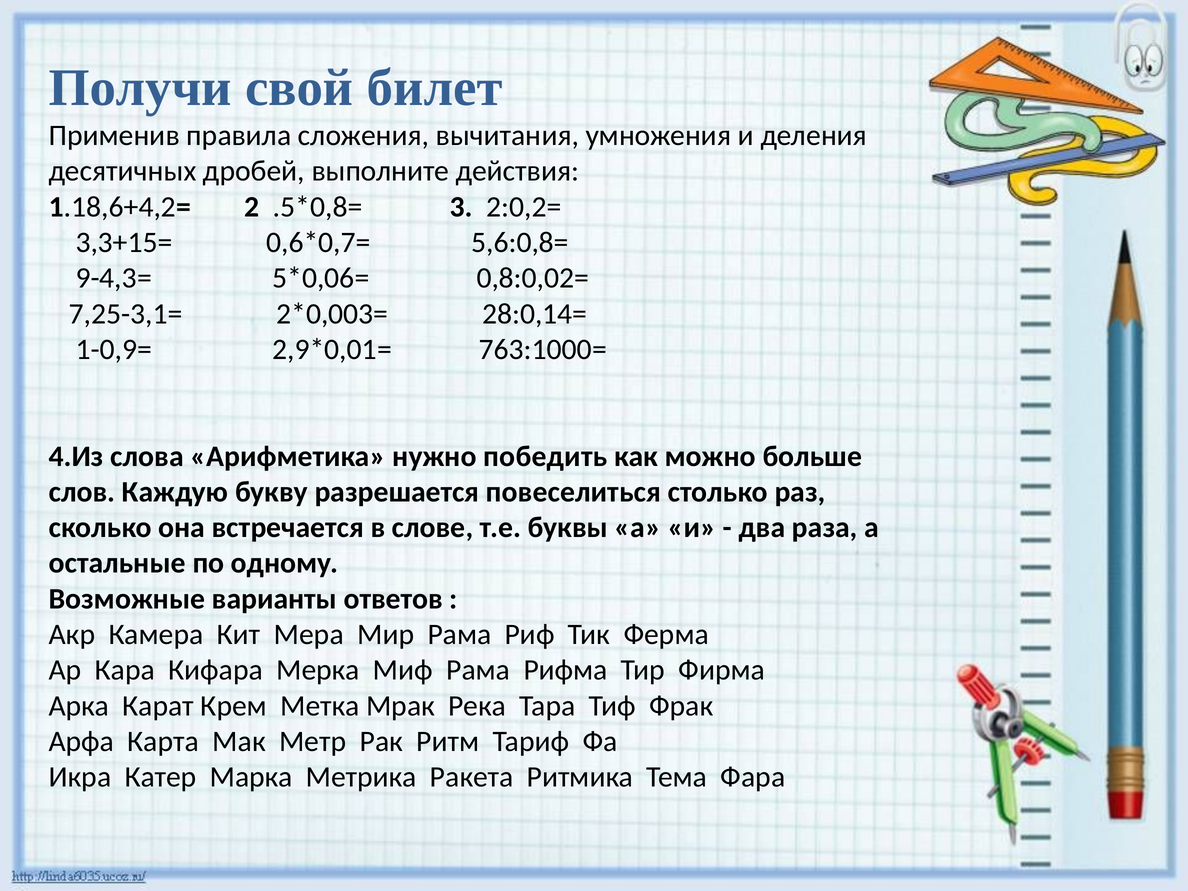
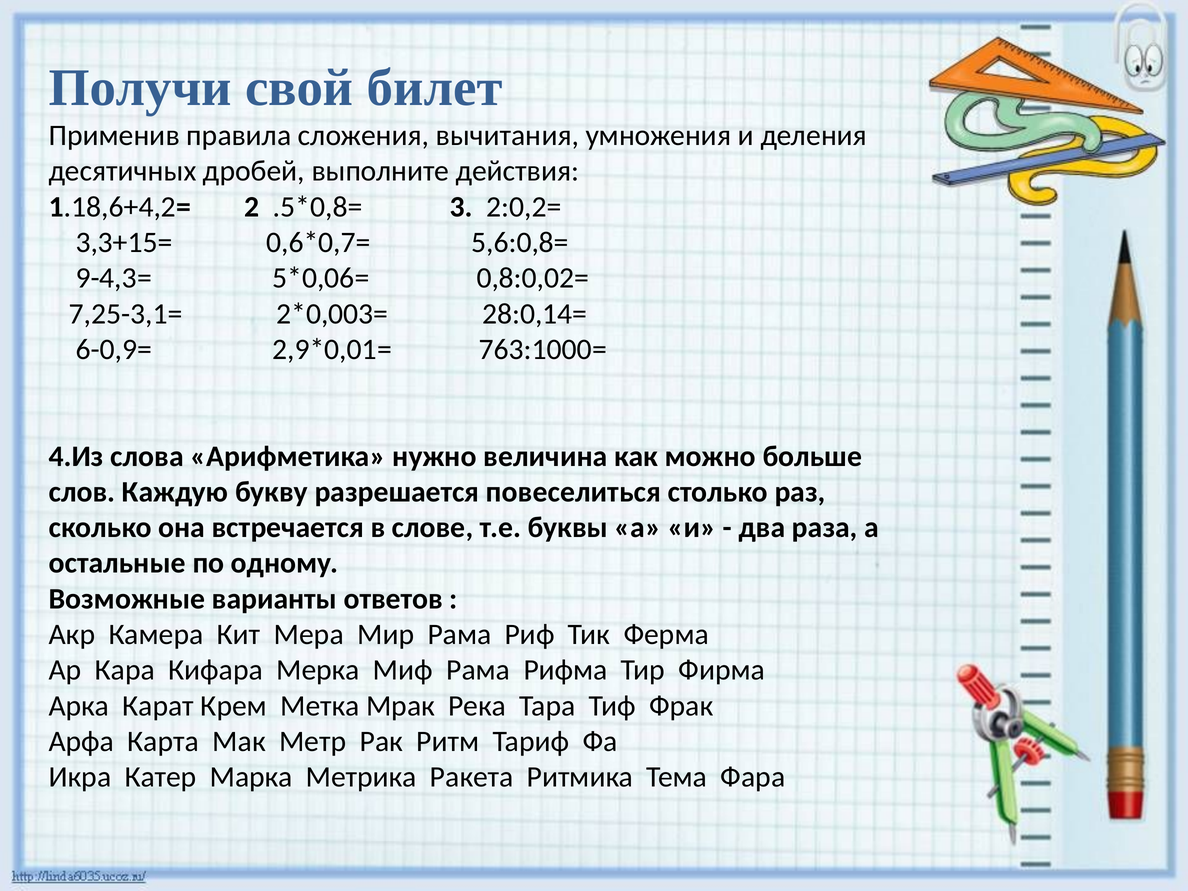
1-0,9=: 1-0,9= -> 6-0,9= (114, 349)
победить: победить -> величина (545, 456)
